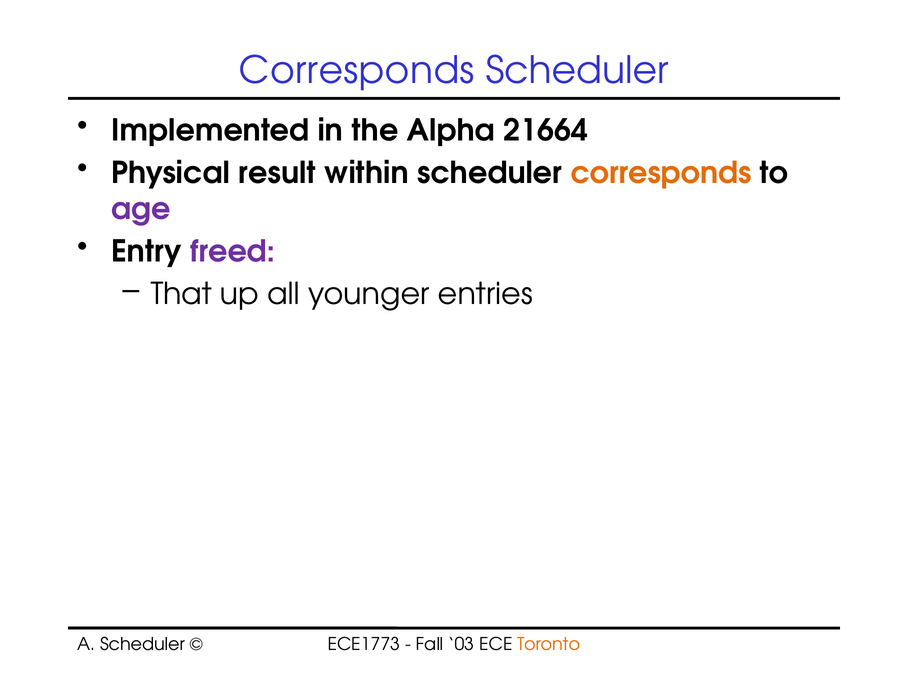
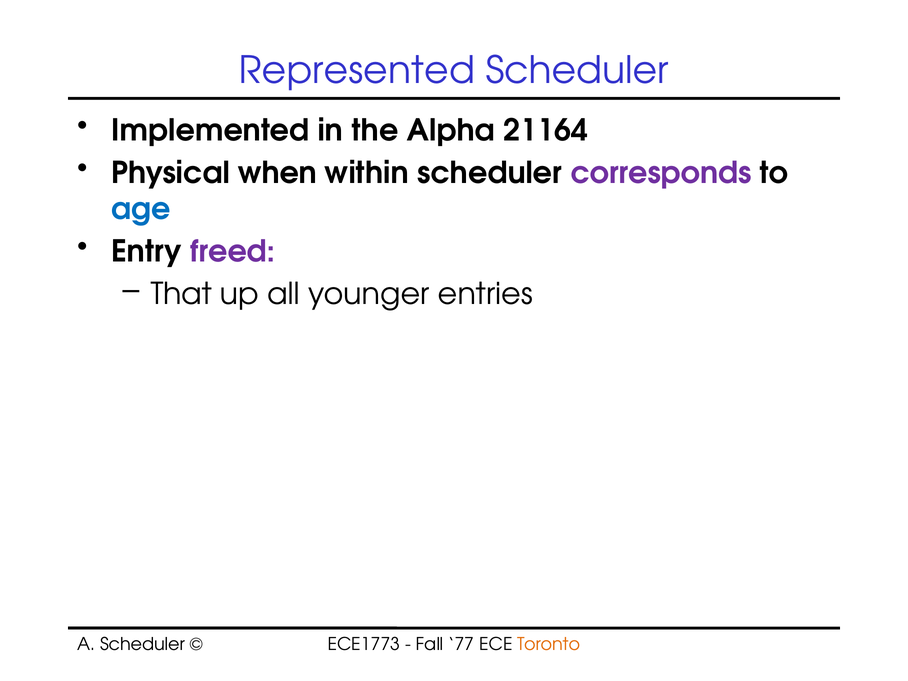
Corresponds: Corresponds -> Represented (357, 71)
21664: 21664 -> 21164 (546, 131)
result: result -> when (277, 173)
corresponds colour: orange -> purple (661, 173)
age colour: purple -> blue (141, 209)
03: 03 -> 77 (461, 644)
